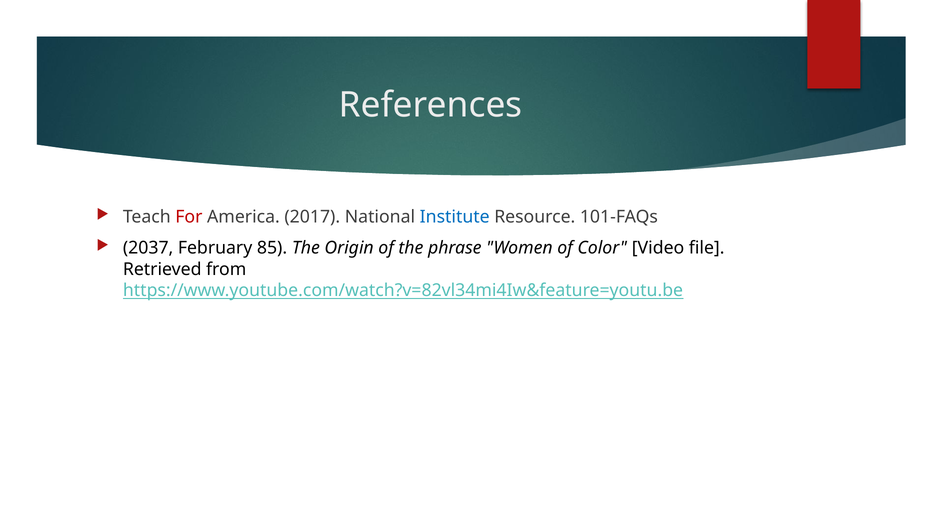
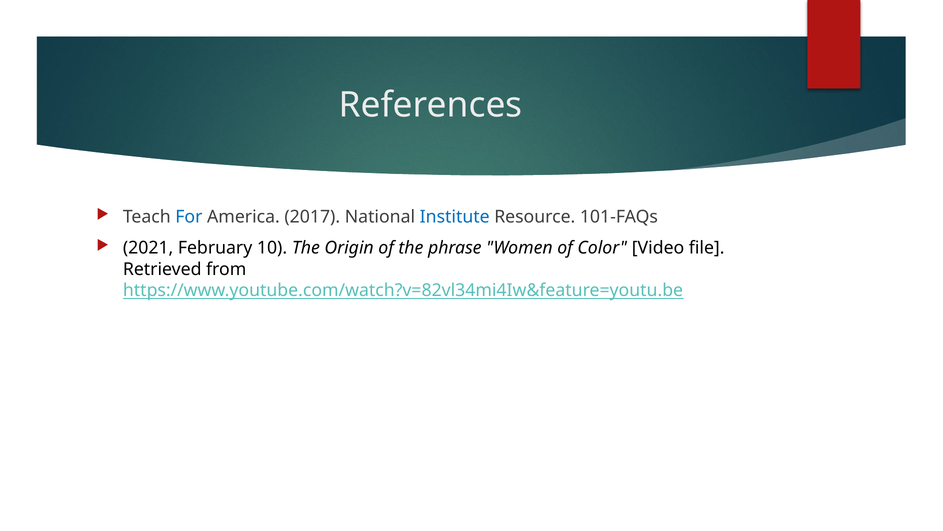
For colour: red -> blue (189, 217)
2037: 2037 -> 2021 (148, 248)
85: 85 -> 10 (272, 248)
